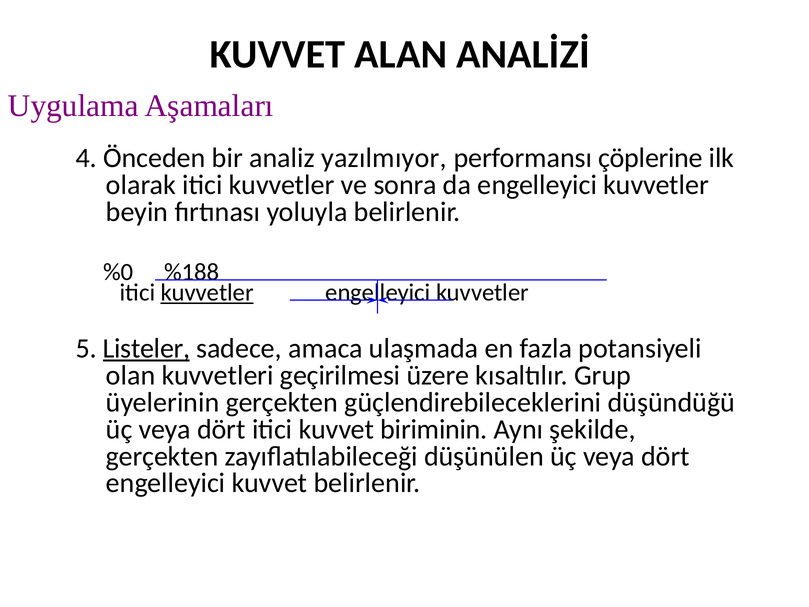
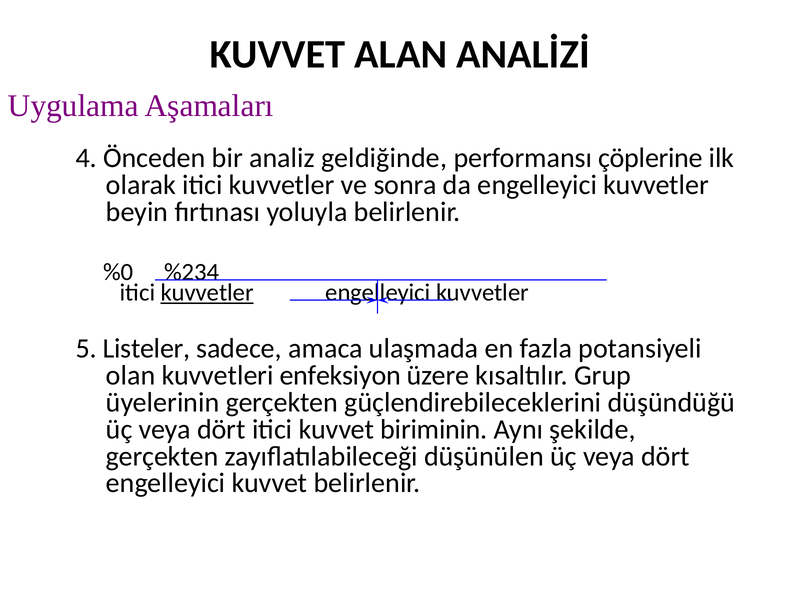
yazılmıyor: yazılmıyor -> geldiğinde (384, 158)
%188: %188 -> %234 (192, 272)
Listeler underline: present -> none (147, 348)
geçirilmesi: geçirilmesi -> enfeksiyon (340, 375)
